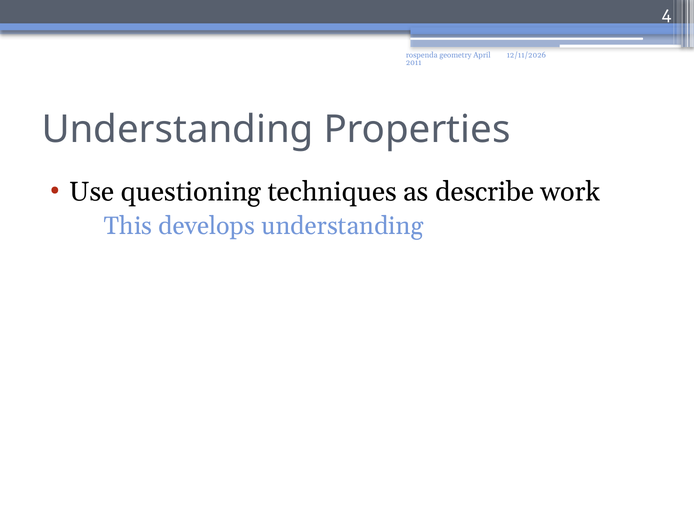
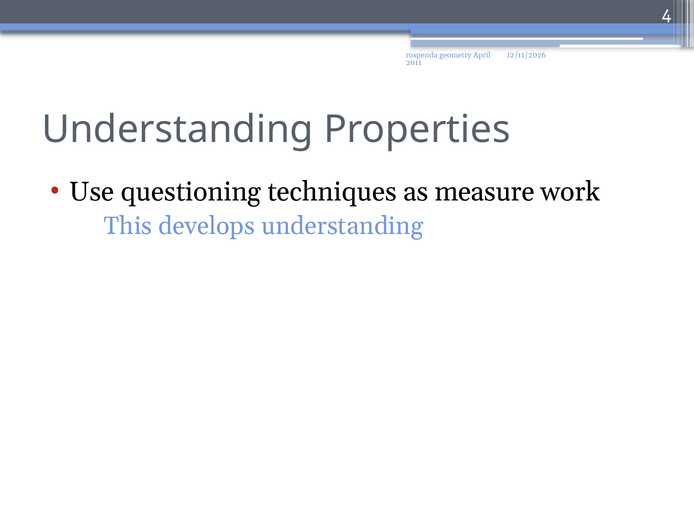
describe: describe -> measure (485, 192)
